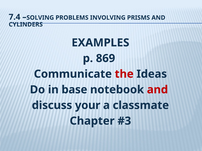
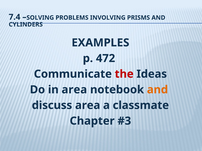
869: 869 -> 472 (106, 59)
in base: base -> area (74, 90)
and colour: red -> orange (157, 90)
discuss your: your -> area (88, 106)
